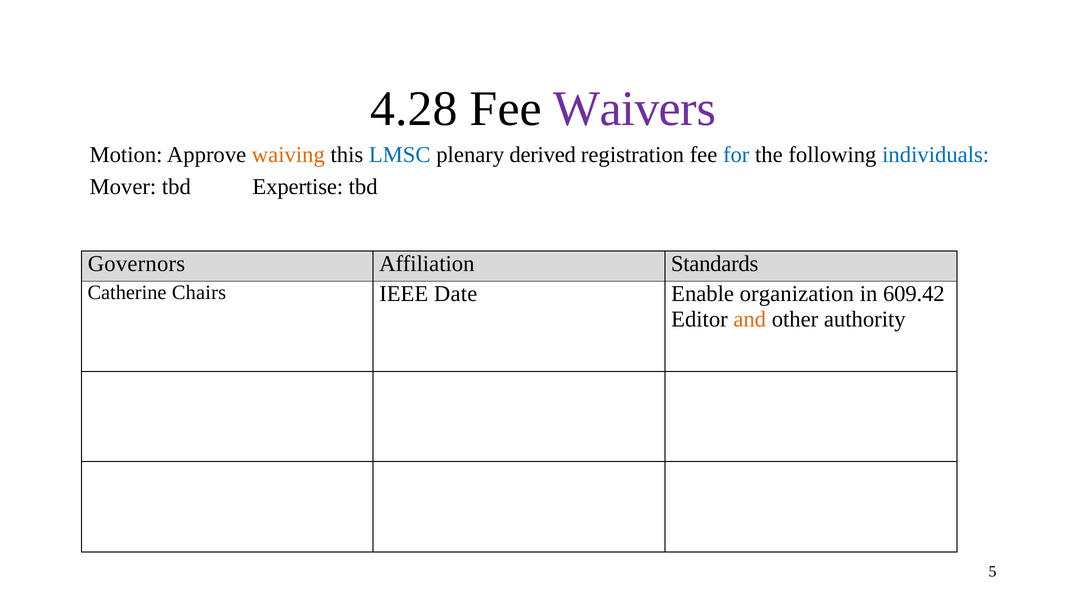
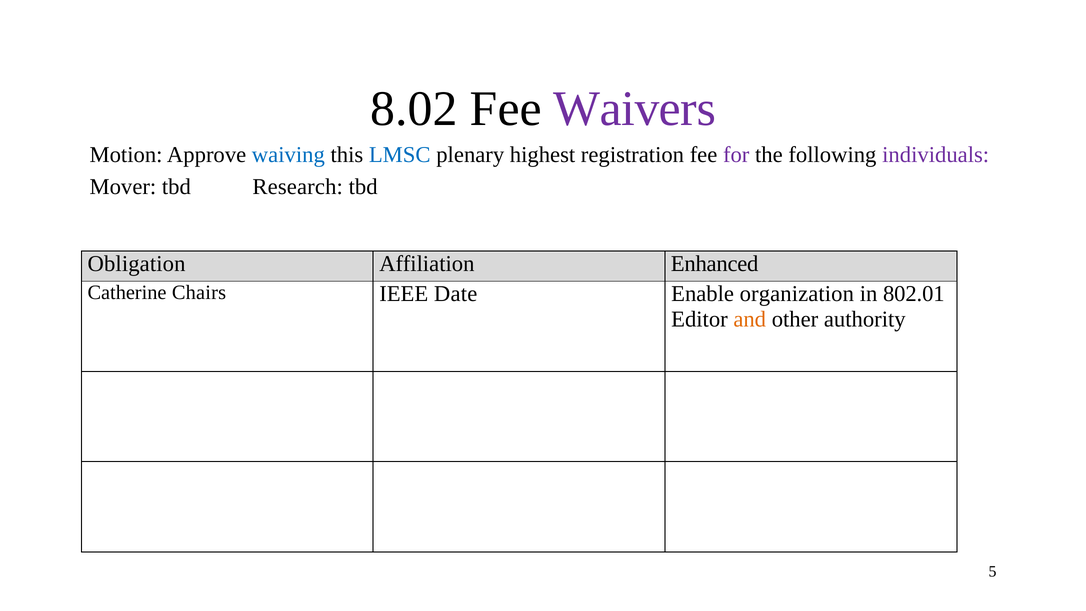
4.28: 4.28 -> 8.02 (414, 109)
waiving colour: orange -> blue (288, 155)
derived: derived -> highest (543, 155)
for colour: blue -> purple (736, 155)
individuals colour: blue -> purple (936, 155)
Expertise: Expertise -> Research (298, 187)
Governors: Governors -> Obligation (137, 264)
Standards: Standards -> Enhanced (715, 264)
609.42: 609.42 -> 802.01 (914, 294)
